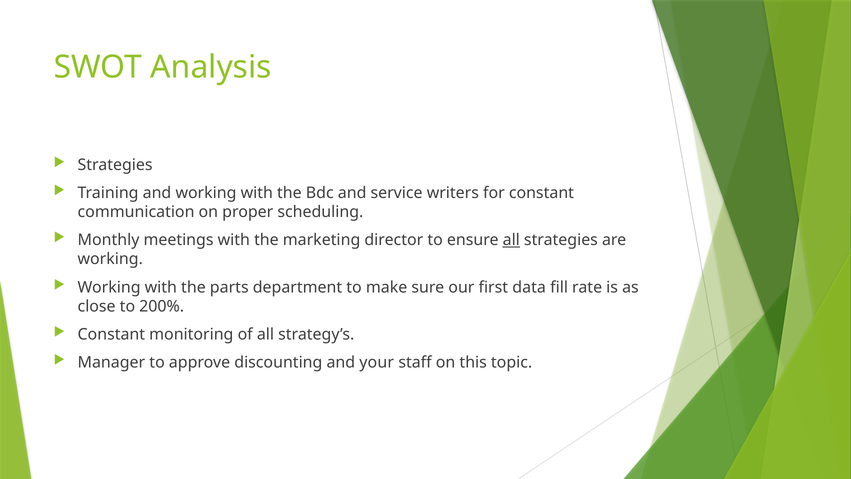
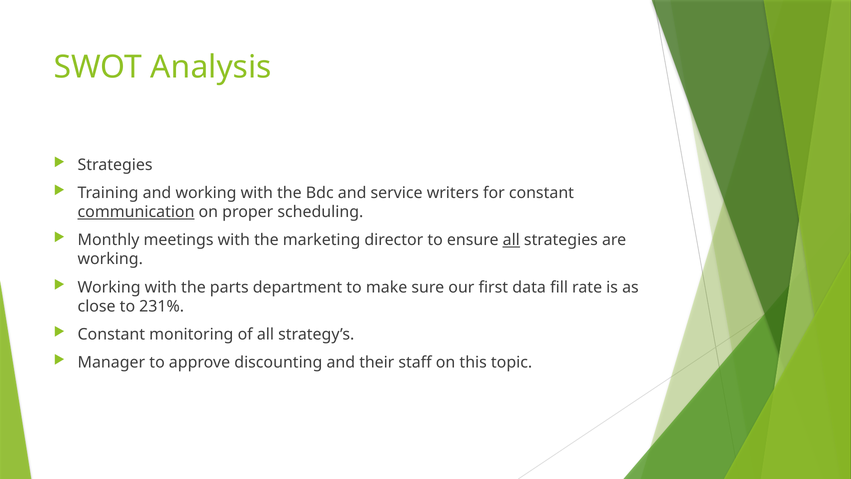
communication underline: none -> present (136, 212)
200%: 200% -> 231% (162, 306)
your: your -> their (377, 362)
